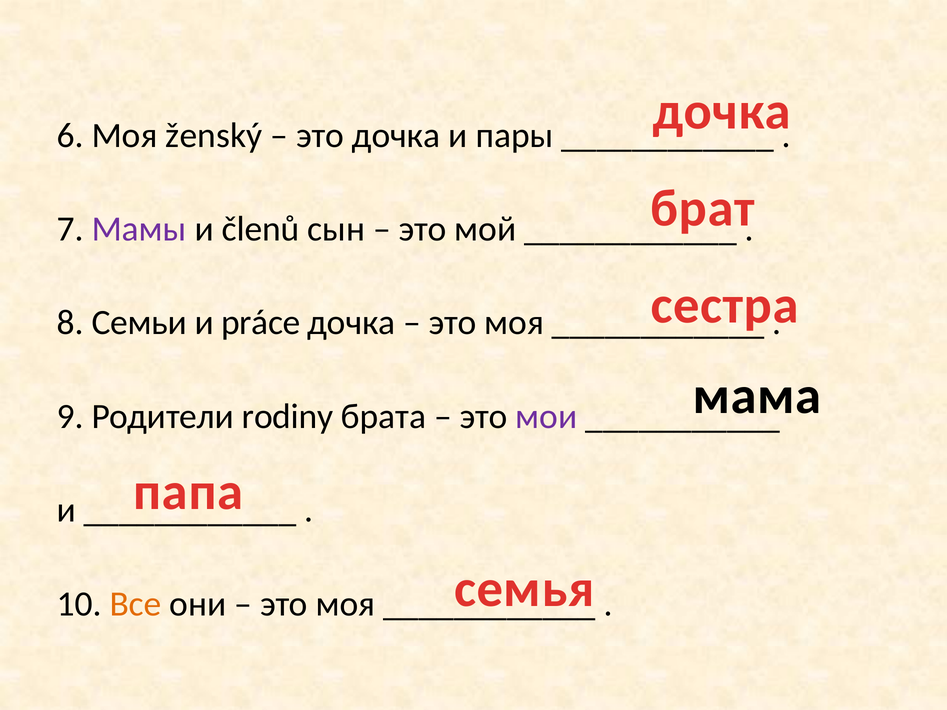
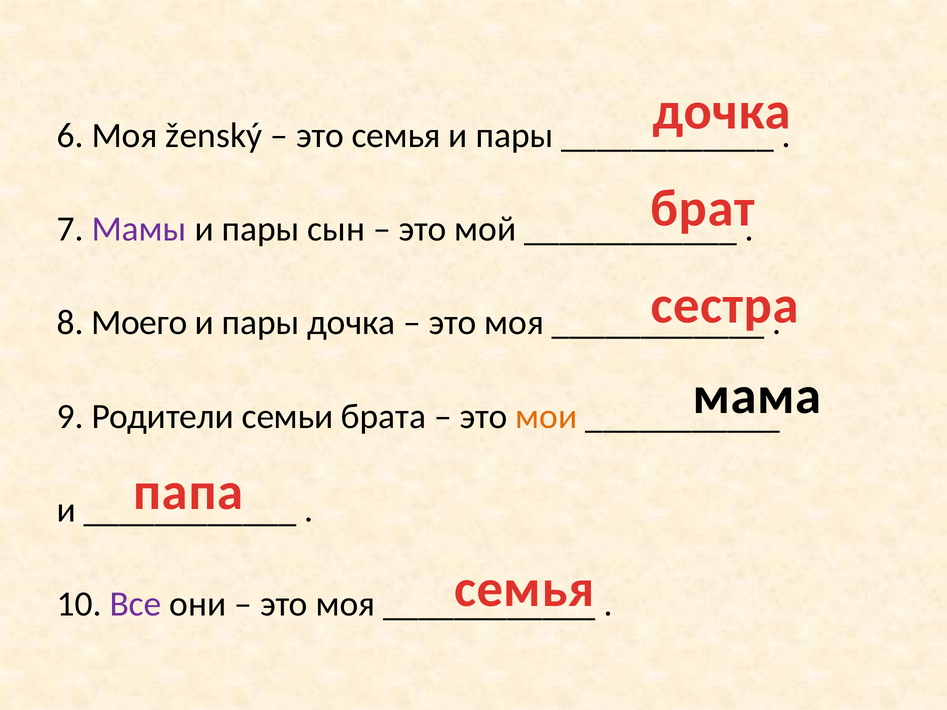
это дочка: дочка -> семья (396, 135)
členů: členů -> пары (261, 229)
Семьи: Семьи -> Моего (139, 323)
práce: práce -> пары (261, 323)
rodiny: rodiny -> семьи (288, 417)
мои colour: purple -> orange (546, 417)
Все colour: orange -> purple (135, 604)
